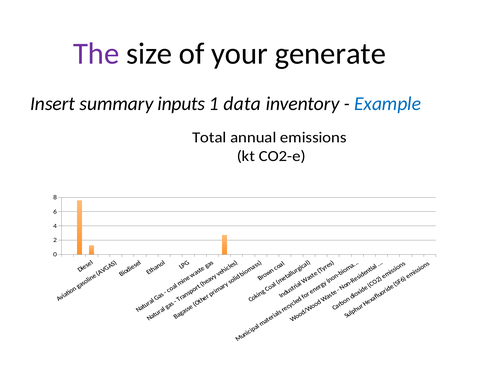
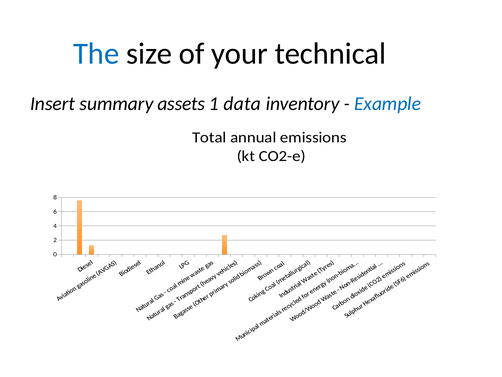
The colour: purple -> blue (96, 53)
generate: generate -> technical (330, 53)
inputs: inputs -> assets (181, 103)
